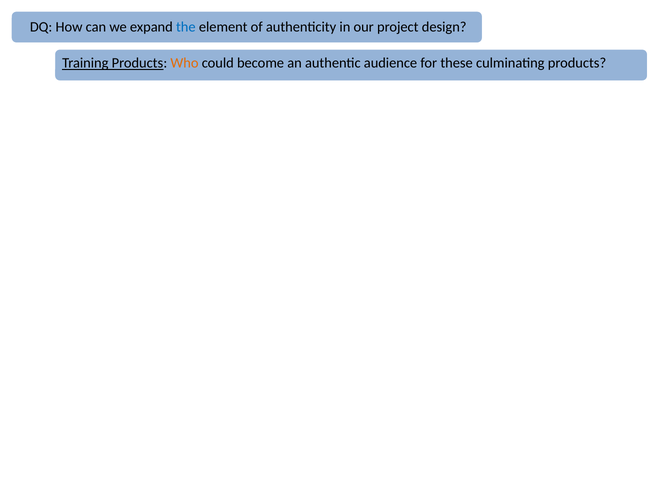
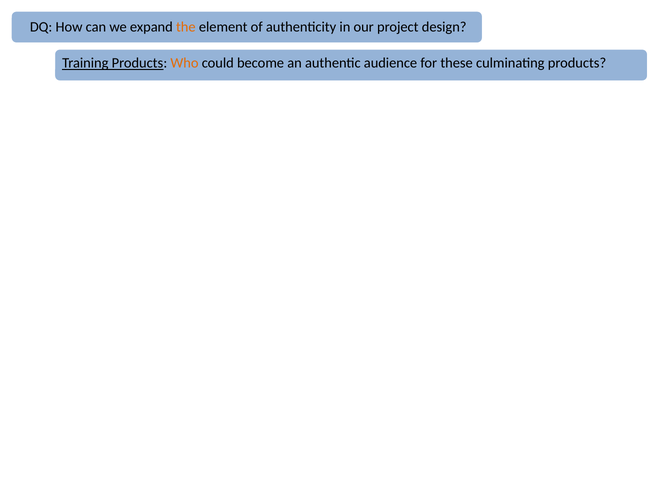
the colour: blue -> orange (186, 27)
